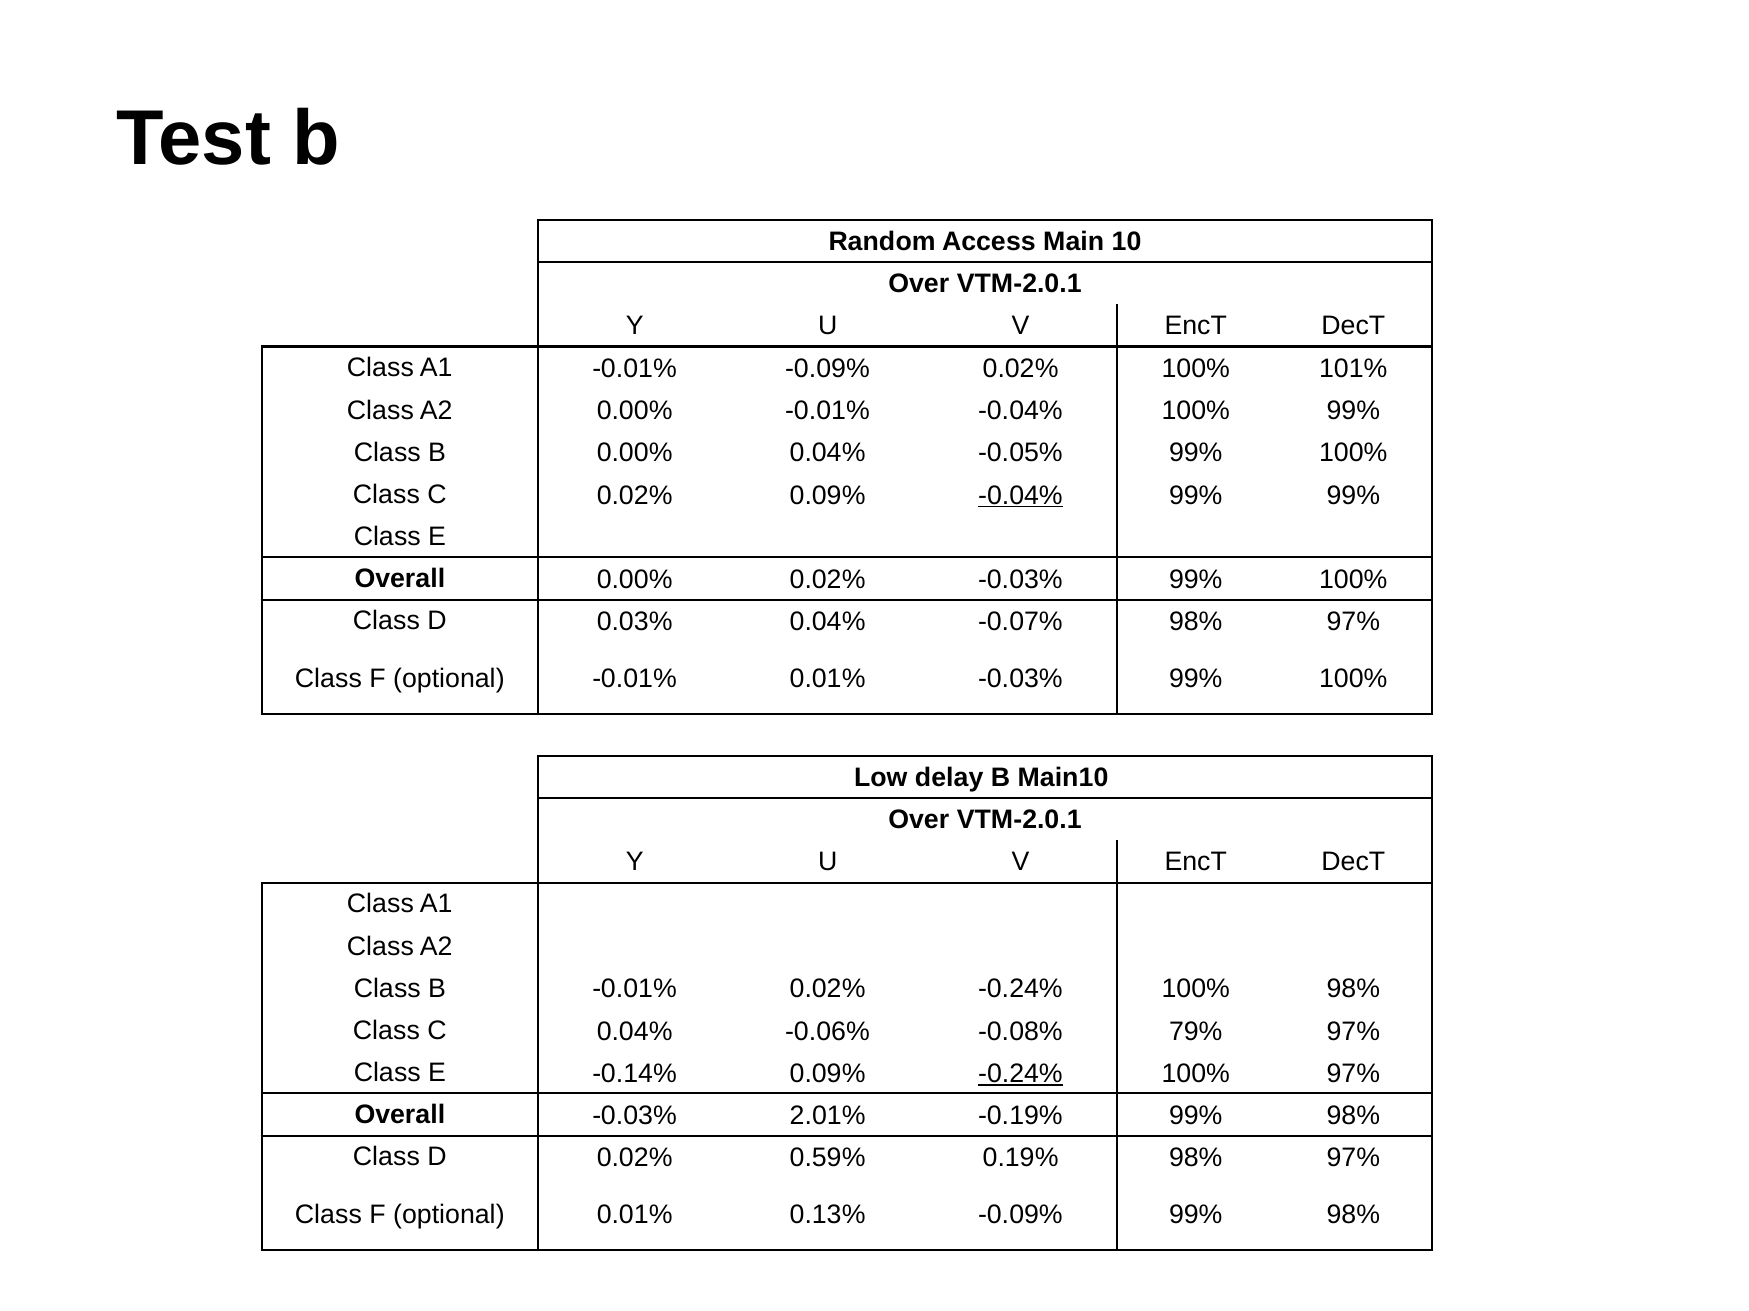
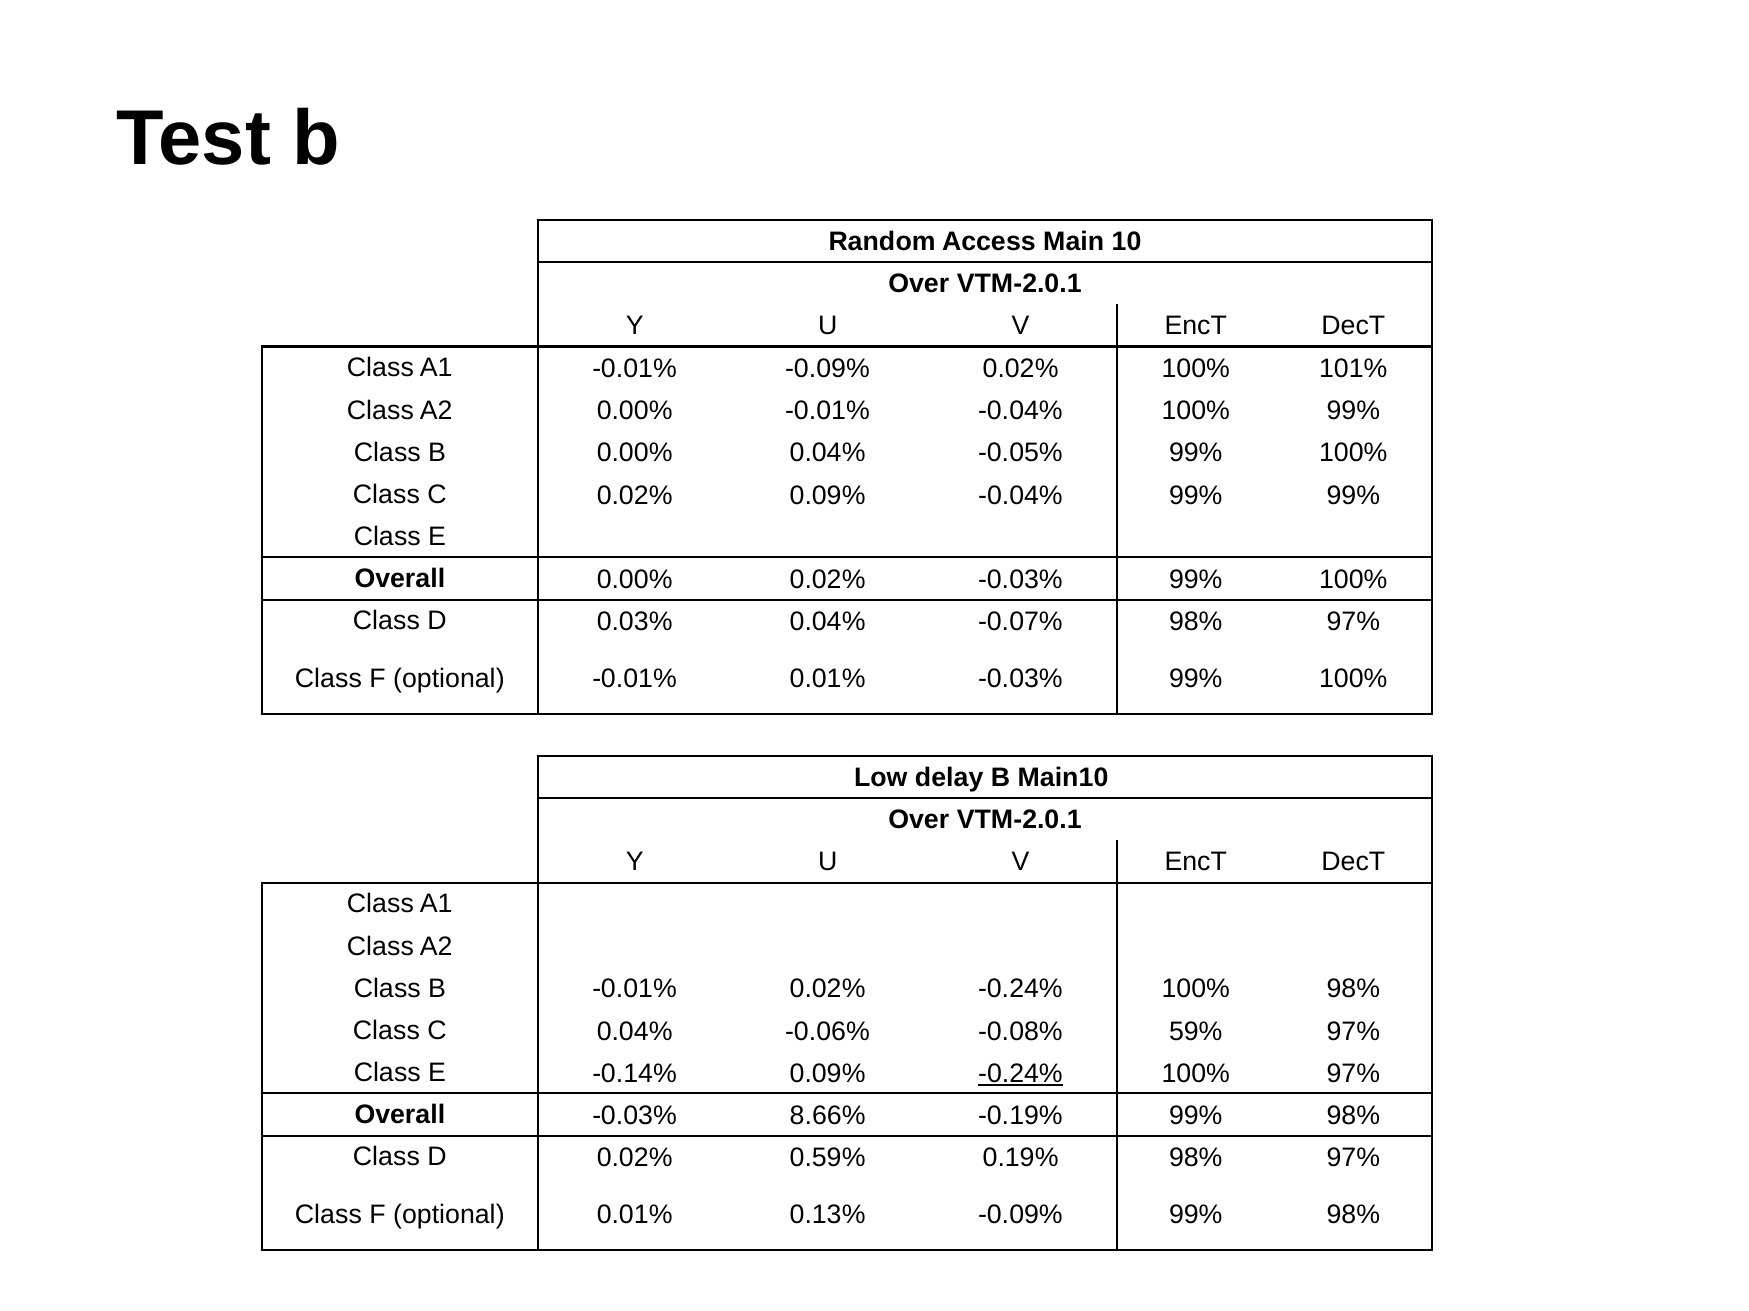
-0.04% underline: present -> none (1020, 496)
79%: 79% -> 59% (1196, 1032)
2.01%: 2.01% -> 8.66% (828, 1116)
